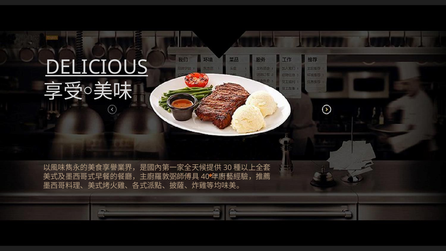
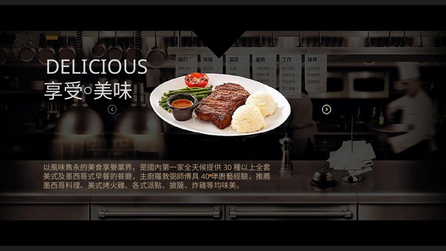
DELICIOUS underline: present -> none (97, 67)
